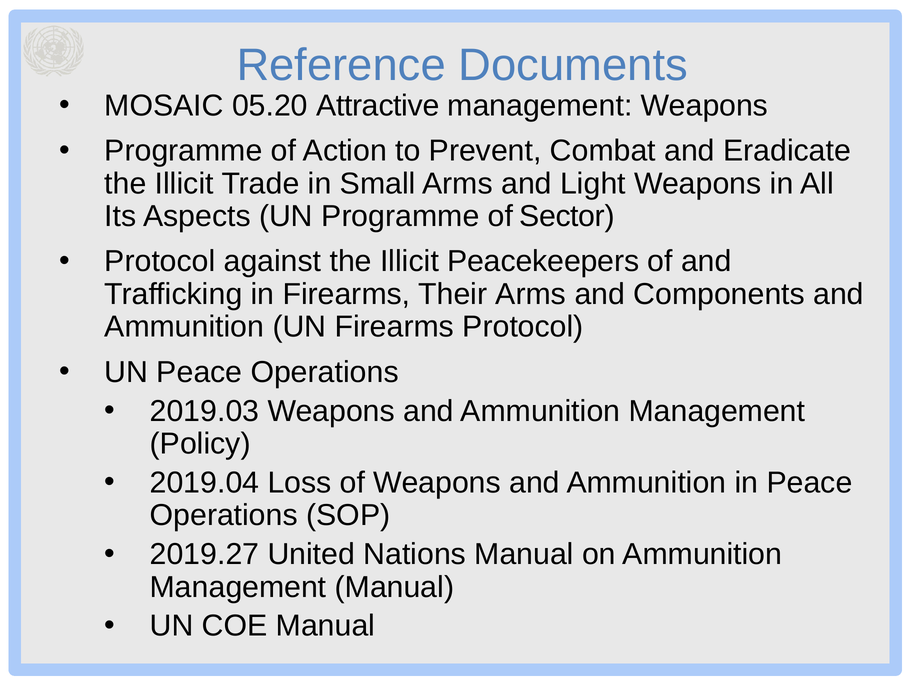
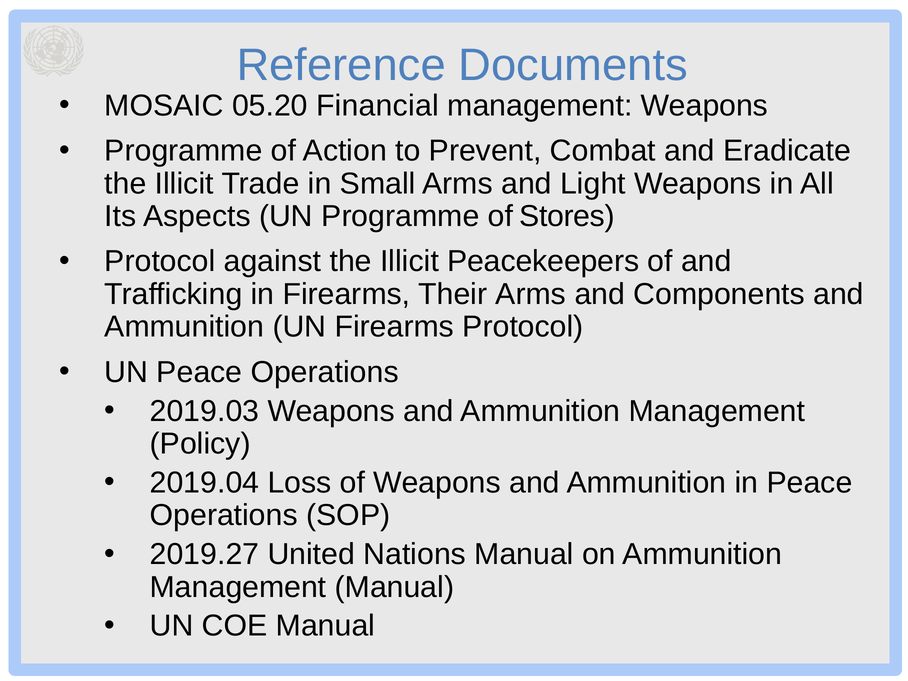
Attractive: Attractive -> Financial (378, 106)
Sector: Sector -> Stores (567, 216)
